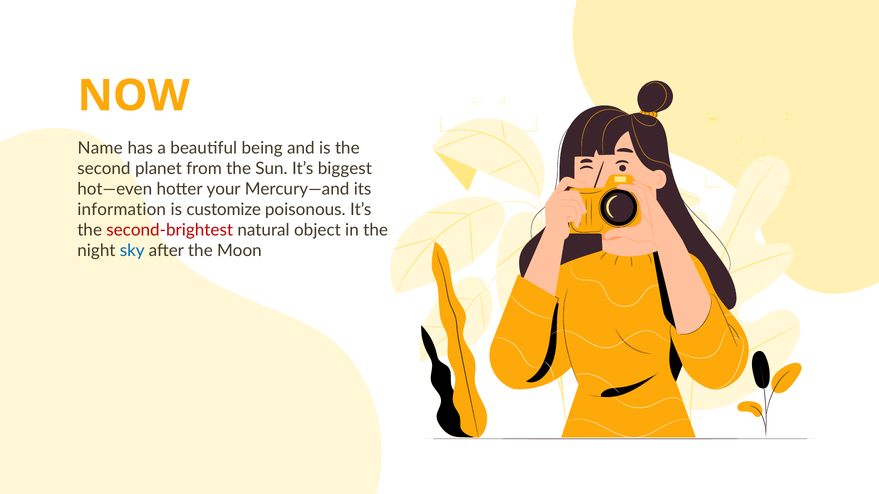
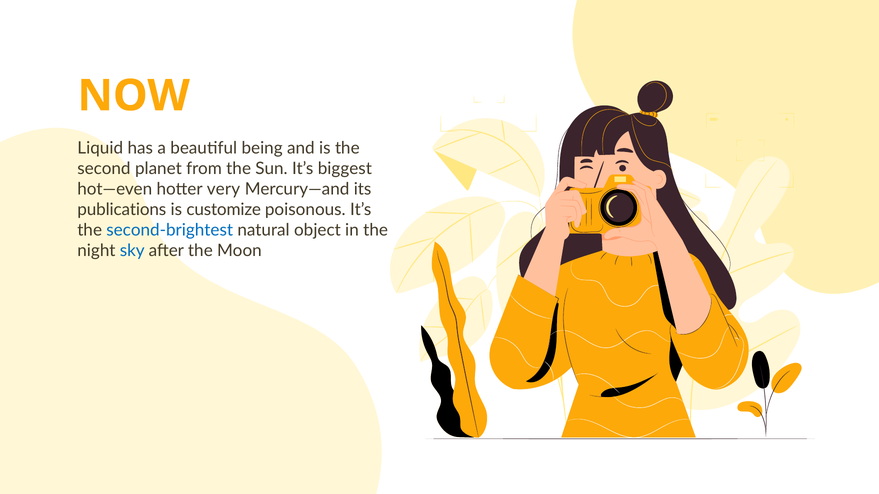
Name: Name -> Liquid (100, 148)
your: your -> very (223, 189)
information: information -> publications (122, 210)
second-brightest colour: red -> blue (170, 230)
